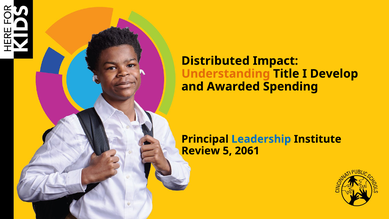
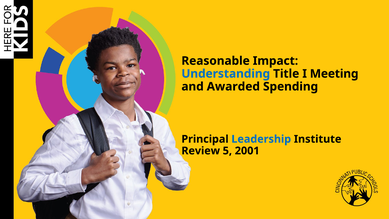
Distributed: Distributed -> Reasonable (216, 61)
Understanding colour: orange -> blue (226, 74)
Develop: Develop -> Meeting (334, 74)
2061: 2061 -> 2001 (247, 151)
